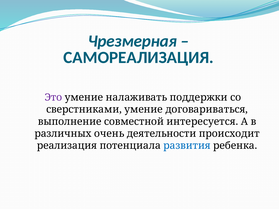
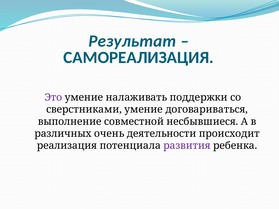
Чрезмерная: Чрезмерная -> Результат (132, 41)
интересуется: интересуется -> несбывшиеся (202, 122)
развития colour: blue -> purple (187, 146)
